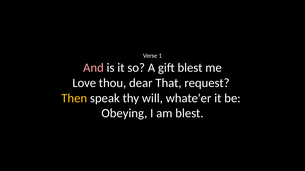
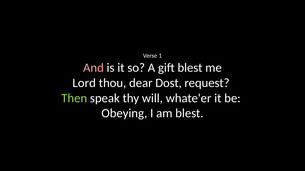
Love: Love -> Lord (84, 83)
That: That -> Dost (169, 83)
Then colour: yellow -> light green (74, 98)
